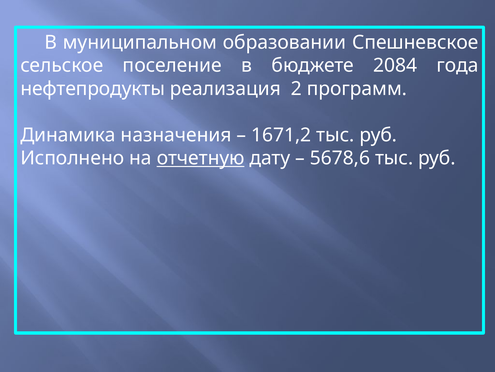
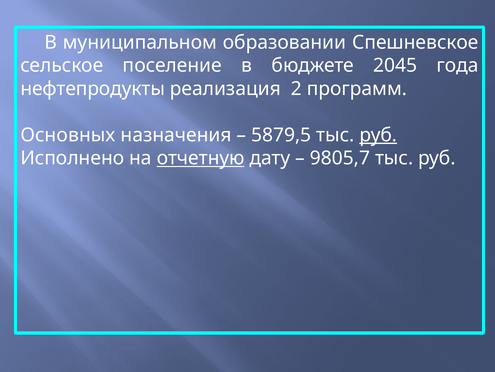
2084: 2084 -> 2045 (395, 65)
Динамика: Динамика -> Основных (68, 135)
1671,2: 1671,2 -> 5879,5 (281, 135)
руб underline: none -> present (378, 135)
5678,6: 5678,6 -> 9805,7 (340, 158)
